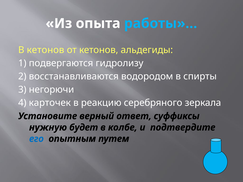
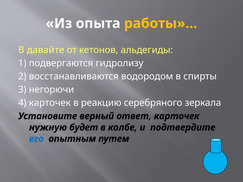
работы»… colour: light blue -> yellow (161, 23)
В кетонов: кетонов -> давайте (46, 50)
ответ суффиксы: суффиксы -> карточек (177, 116)
